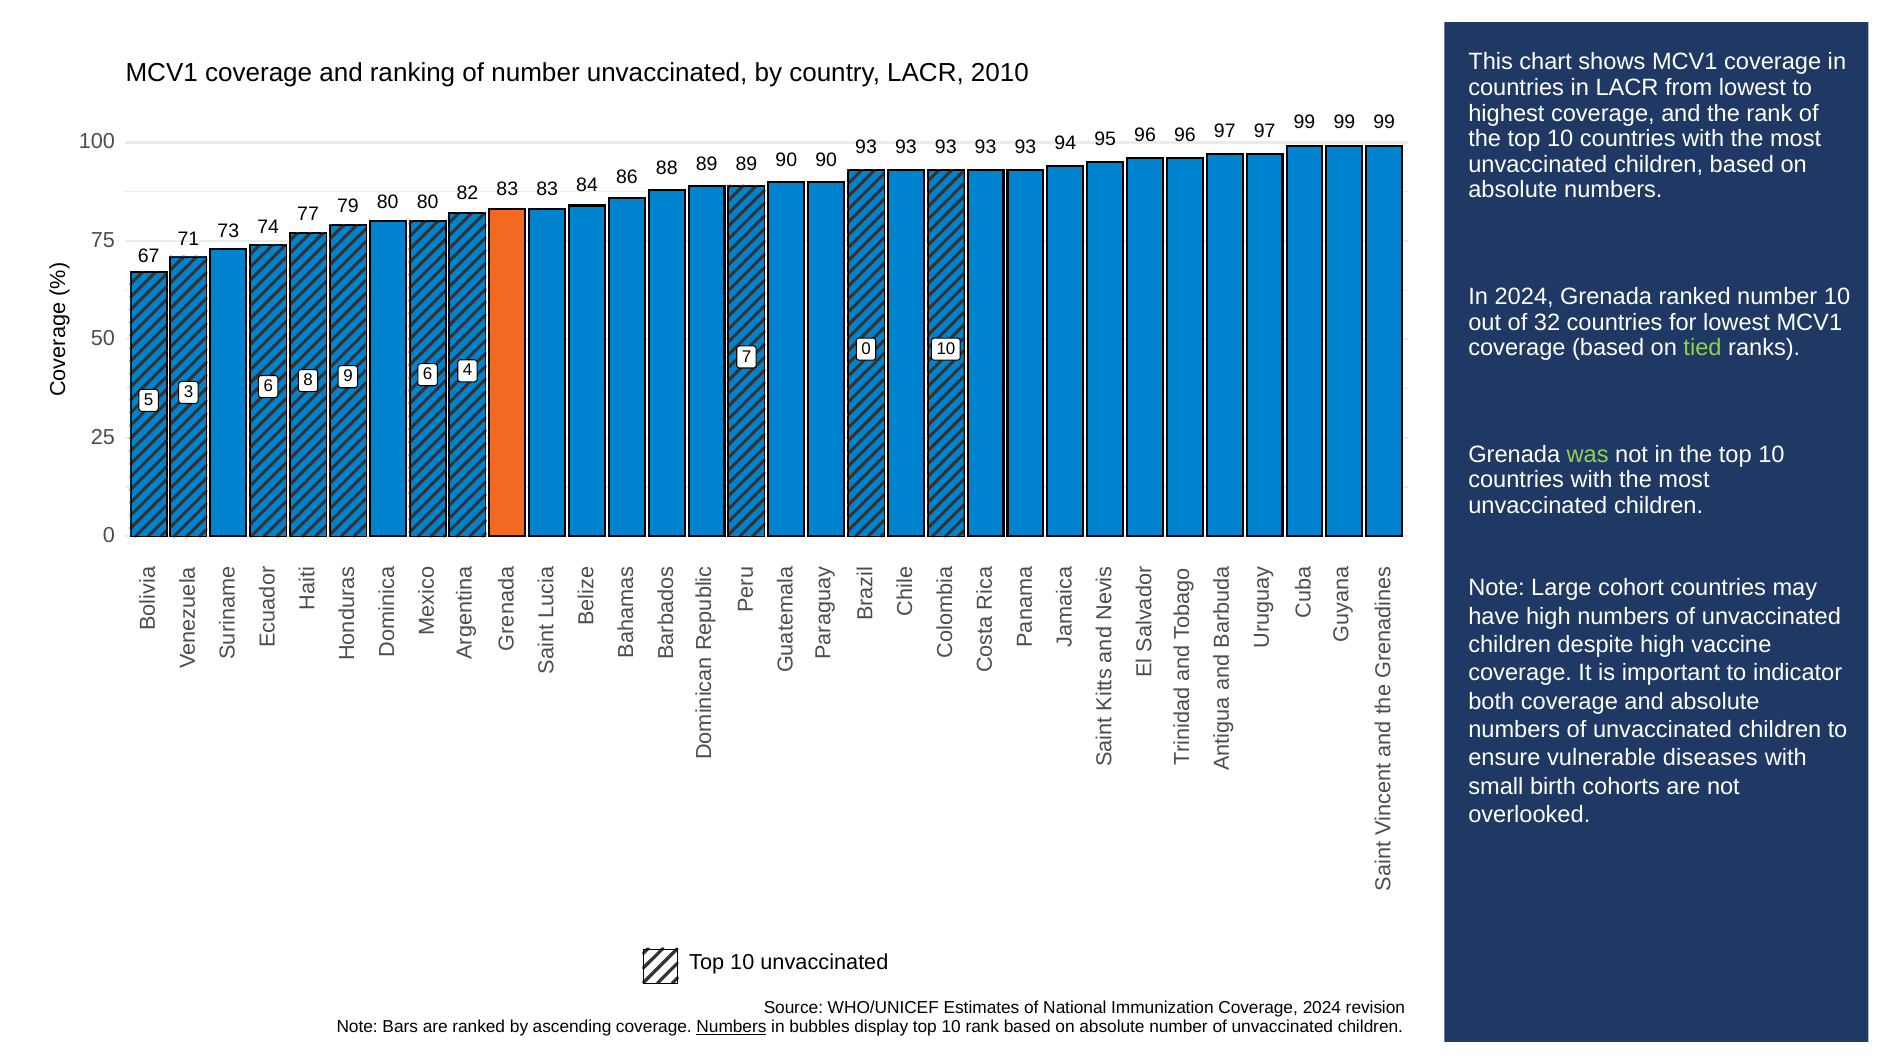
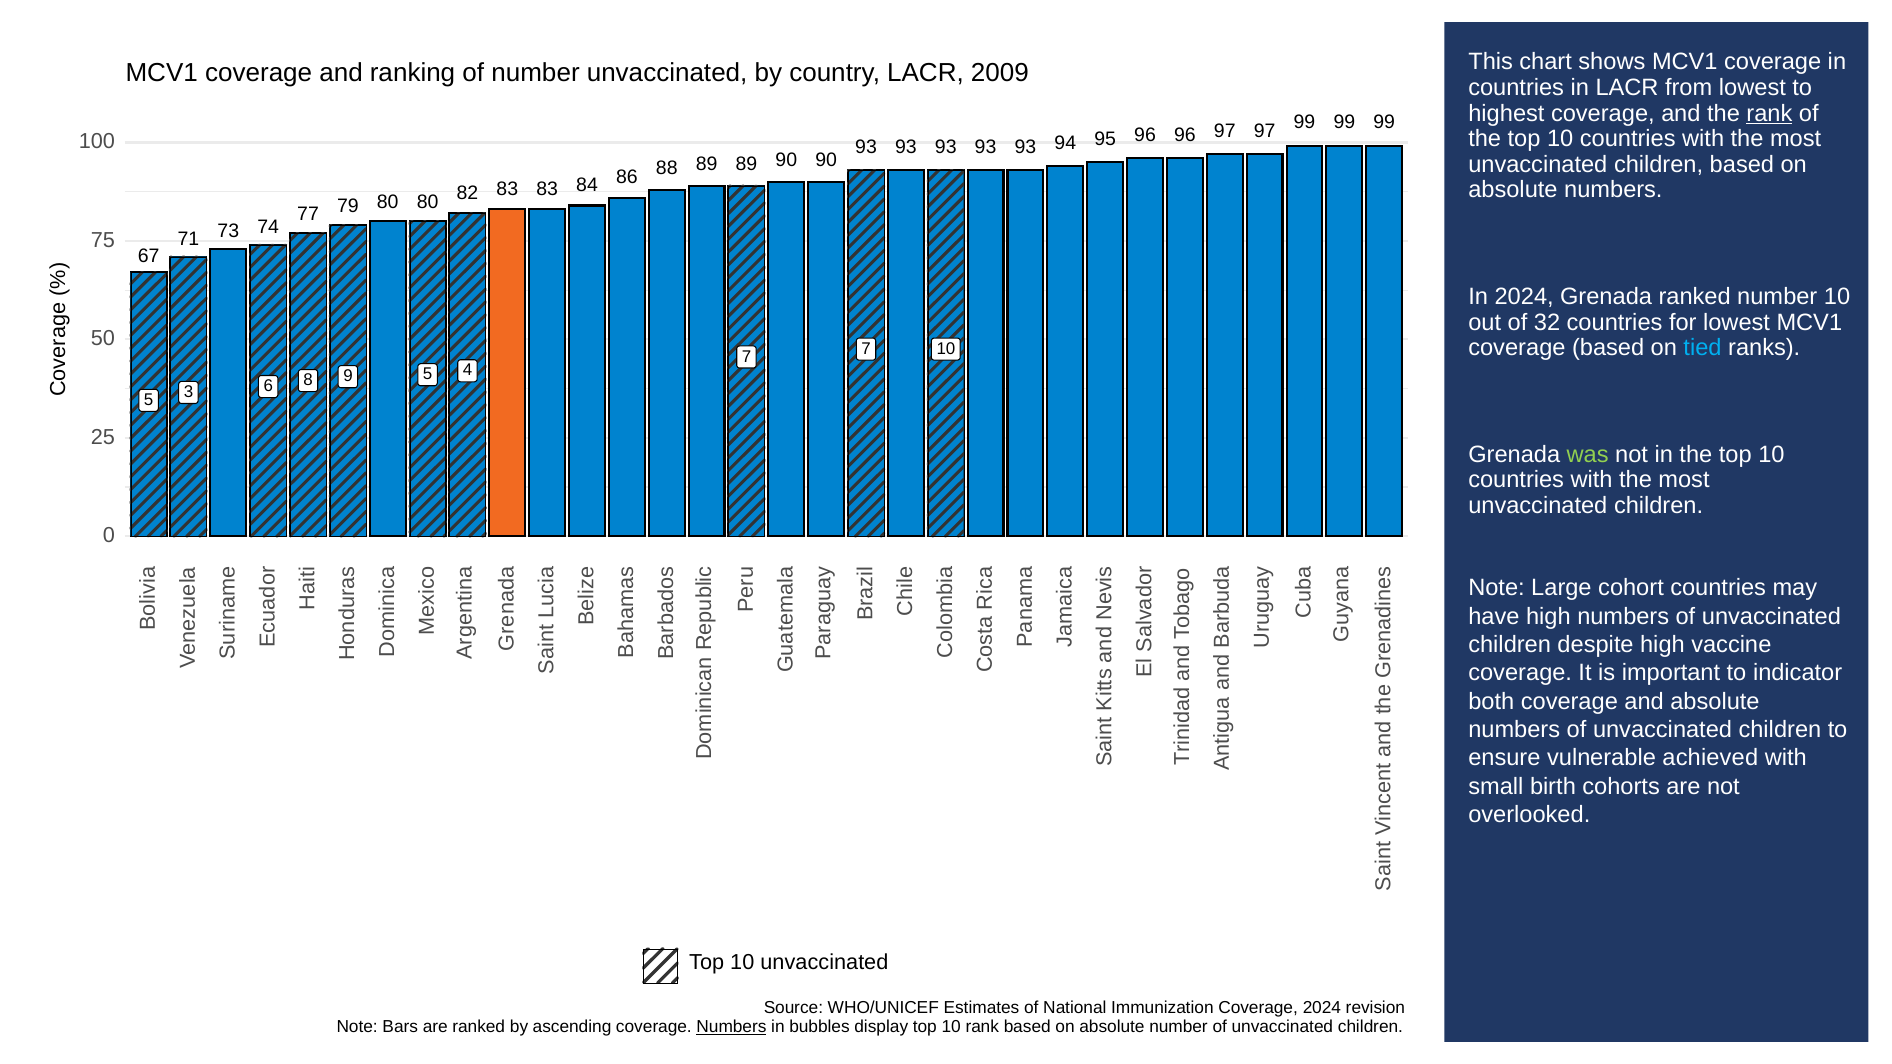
2010: 2010 -> 2009 (1000, 73)
rank underline: none -> present (1769, 113)
tied colour: light green -> light blue (1703, 348)
7 0: 0 -> 7 (866, 349)
9 6: 6 -> 5 (428, 374)
diseases: diseases -> achieved (1710, 758)
